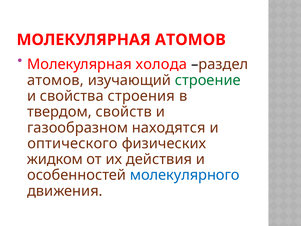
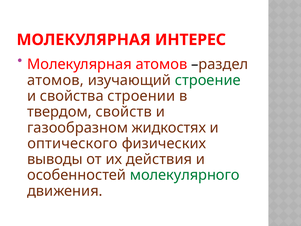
МОЛЕКУЛЯРНАЯ АТОМОВ: АТОМОВ -> ИНТЕРЕС (190, 40)
Молекулярная холода: холода -> атомов (161, 64)
строения: строения -> строении (141, 96)
находятся: находятся -> жидкостях (169, 128)
жидком: жидком -> выводы (55, 159)
молекулярного colour: blue -> green (185, 175)
